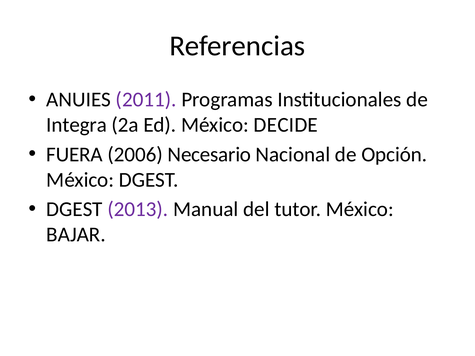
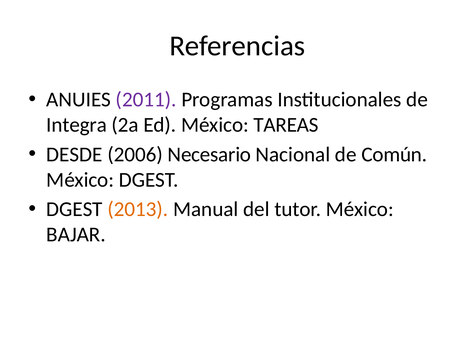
DECIDE: DECIDE -> TAREAS (286, 125)
FUERA: FUERA -> DESDE (74, 155)
Opción: Opción -> Común (394, 155)
2013 colour: purple -> orange (138, 209)
